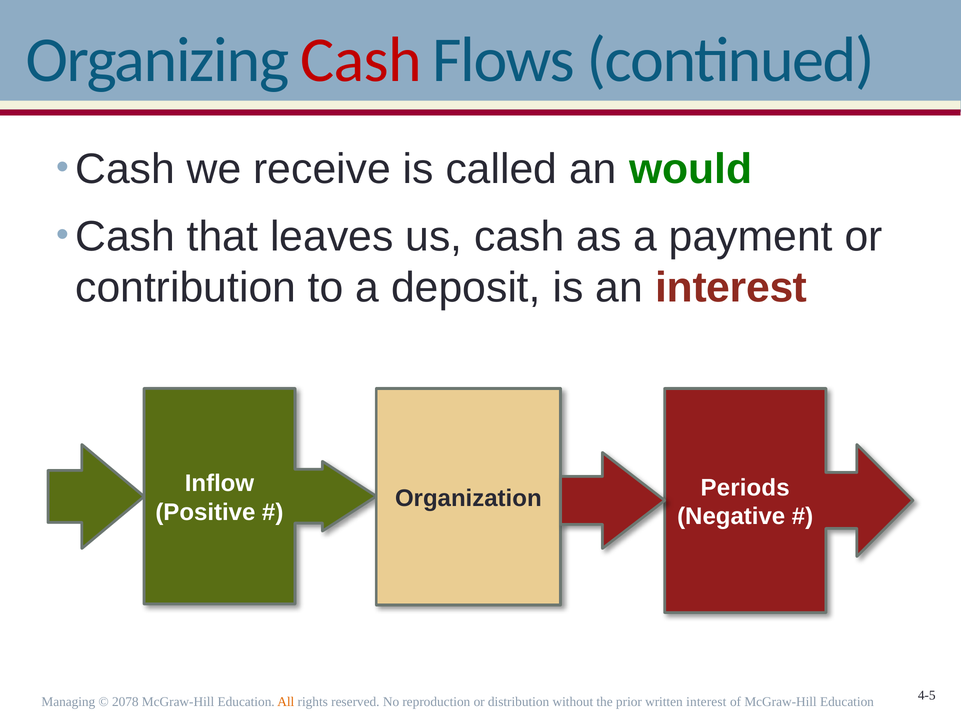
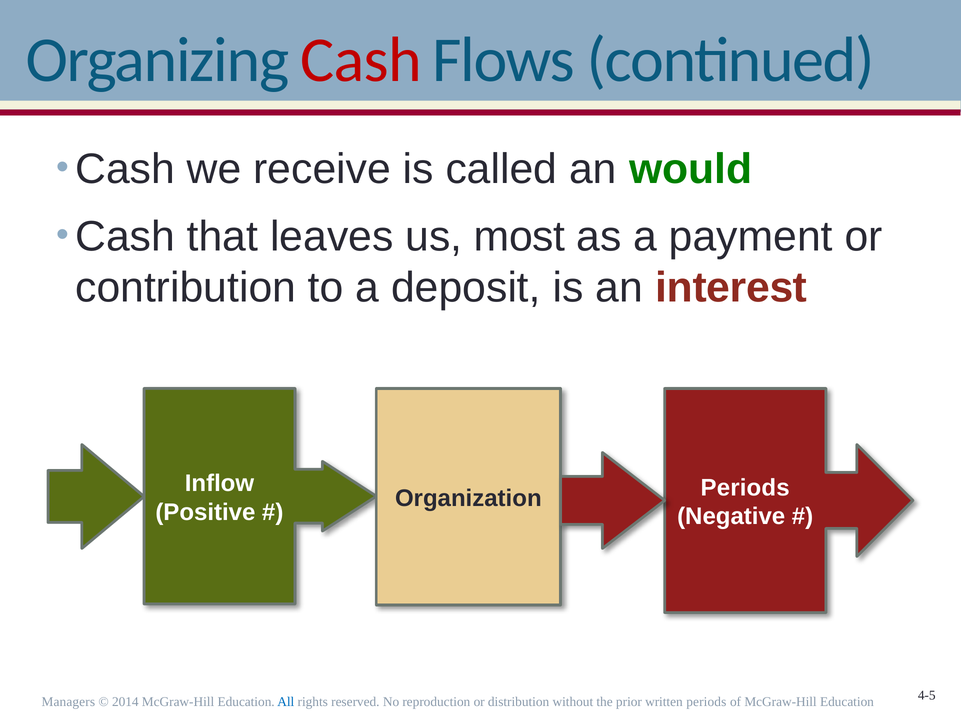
us cash: cash -> most (520, 237)
Managing: Managing -> Managers (68, 702)
2078: 2078 -> 2014 (125, 702)
All colour: orange -> blue (286, 702)
written interest: interest -> periods (706, 702)
